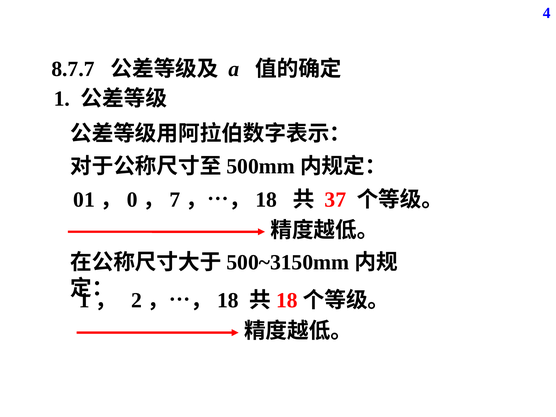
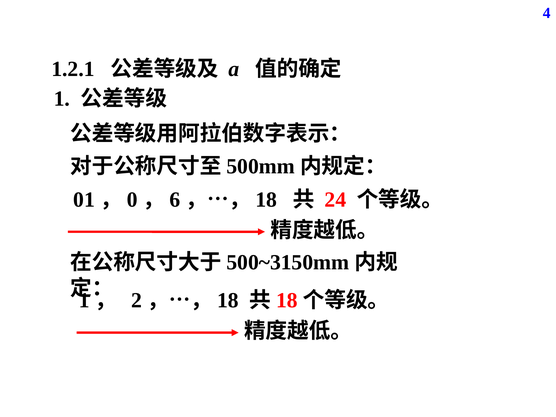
8.7.7: 8.7.7 -> 1.2.1 (73, 69)
7: 7 -> 6 (175, 200)
37: 37 -> 24 (335, 200)
